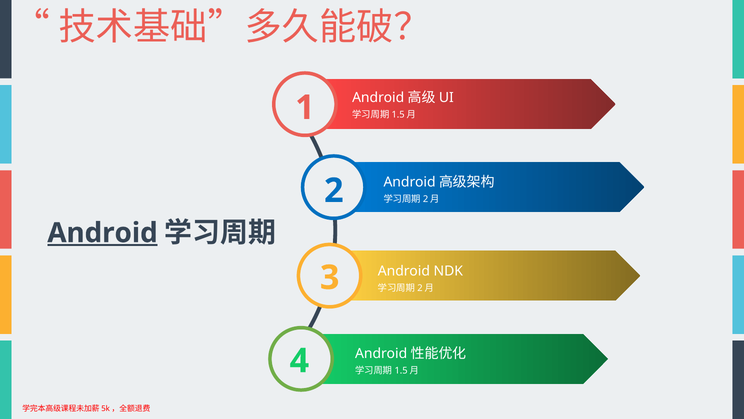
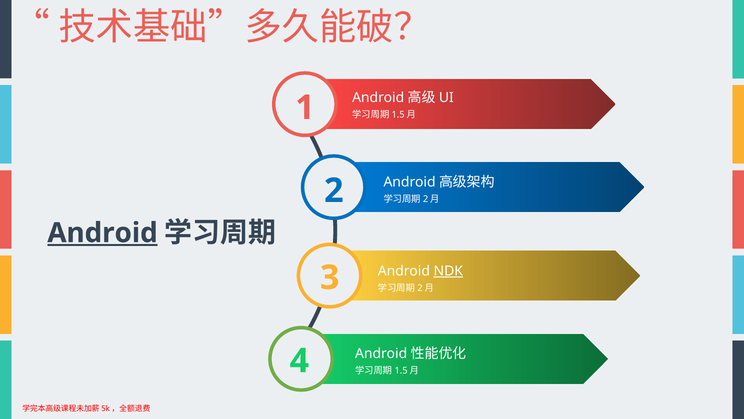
NDK underline: none -> present (448, 271)
